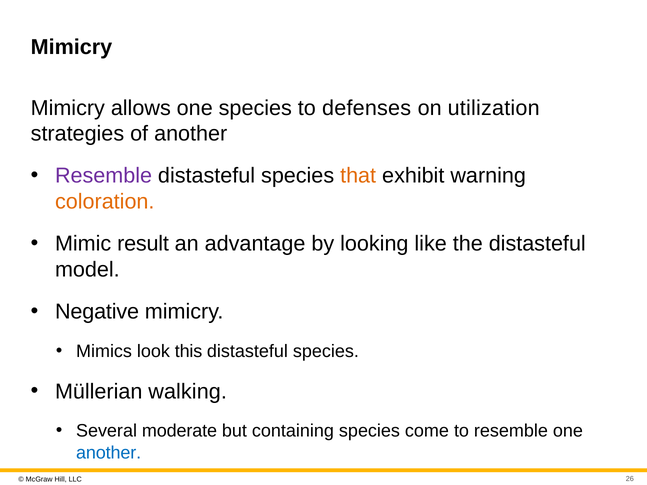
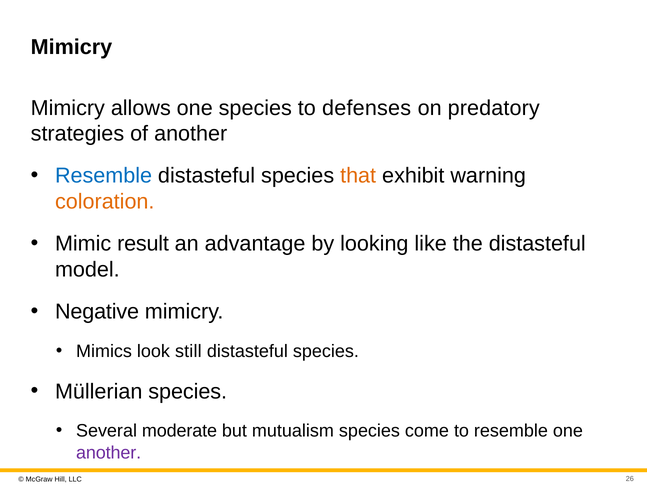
utilization: utilization -> predatory (494, 108)
Resemble colour: purple -> blue (104, 176)
this: this -> still (188, 351)
Müllerian walking: walking -> species (188, 392)
containing: containing -> mutualism (293, 431)
another colour: blue -> purple (109, 453)
